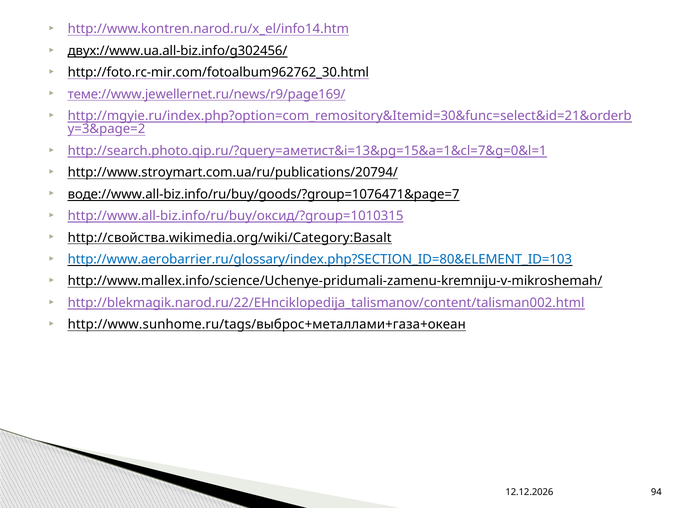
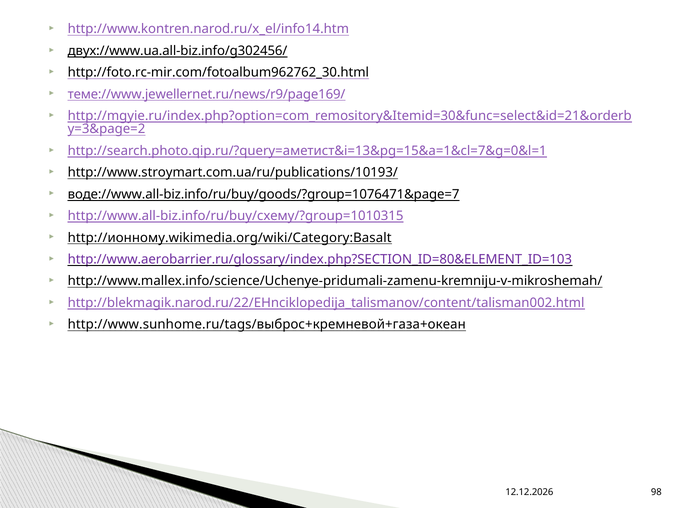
http://www.stroymart.com.ua/ru/publications/20794/: http://www.stroymart.com.ua/ru/publications/20794/ -> http://www.stroymart.com.ua/ru/publications/10193/ (233, 173)
http://www.all-biz.info/ru/buy/оксид/?group=1010315: http://www.all-biz.info/ru/buy/оксид/?group=1010315 -> http://www.all-biz.info/ru/buy/схему/?group=1010315 (236, 216)
http://свойства.wikimedia.org/wiki/Category:Basalt: http://свойства.wikimedia.org/wiki/Category:Basalt -> http://ионному.wikimedia.org/wiki/Category:Basalt (230, 238)
http://www.aerobarrier.ru/glossary/index.php?SECTION_ID=80&ELEMENT_ID=103 colour: blue -> purple (320, 260)
http://www.sunhome.ru/tags/выброс+металлами+газа+океан: http://www.sunhome.ru/tags/выброс+металлами+газа+океан -> http://www.sunhome.ru/tags/выброс+кремневой+газа+океан (267, 325)
94: 94 -> 98 (656, 492)
